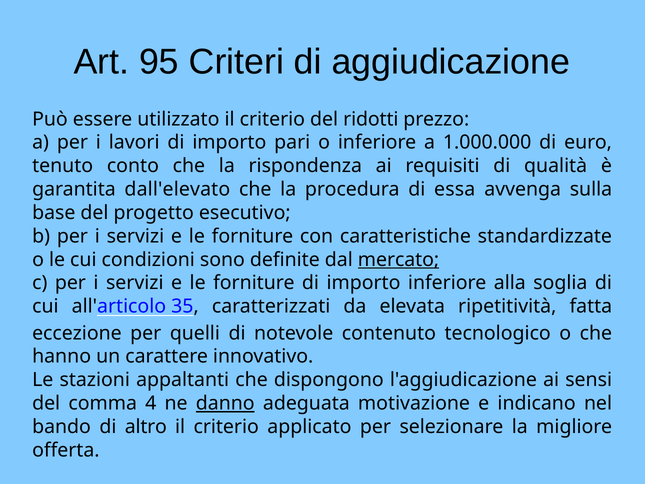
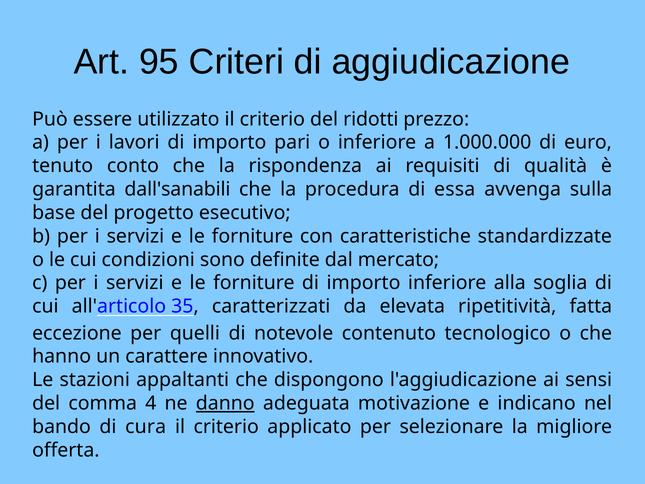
dall'elevato: dall'elevato -> dall'sanabili (178, 189)
mercato underline: present -> none (399, 259)
altro: altro -> cura (146, 426)
